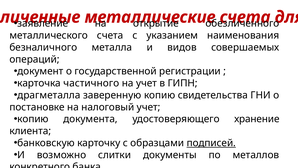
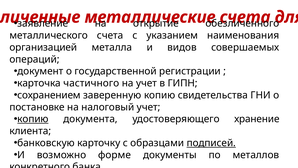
безналичного: безналичного -> организацией (43, 47)
драгметалла: драгметалла -> сохранением (49, 95)
копию underline: none -> present (33, 119)
слитки: слитки -> форме (115, 155)
